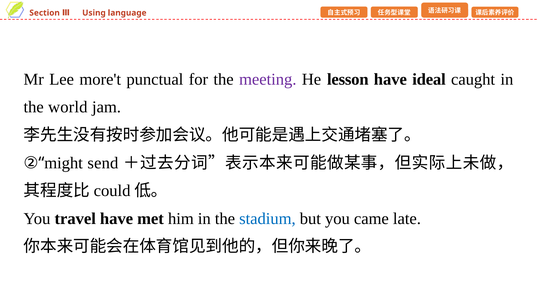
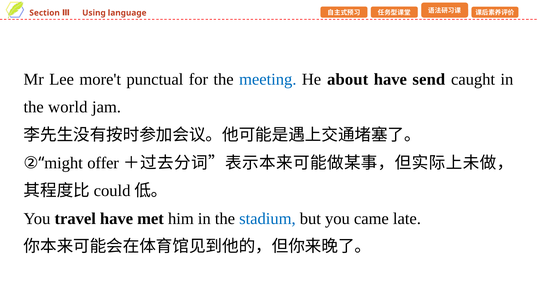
meeting colour: purple -> blue (268, 79)
lesson: lesson -> about (348, 79)
ideal: ideal -> send (429, 79)
send: send -> offer (103, 163)
